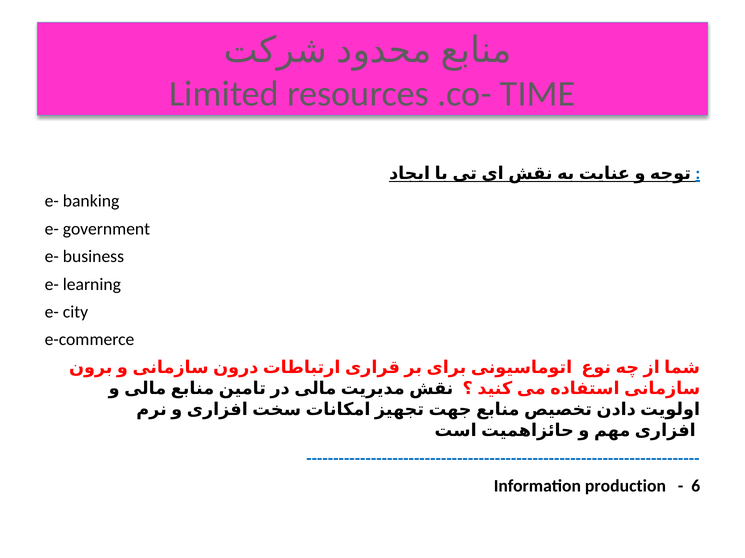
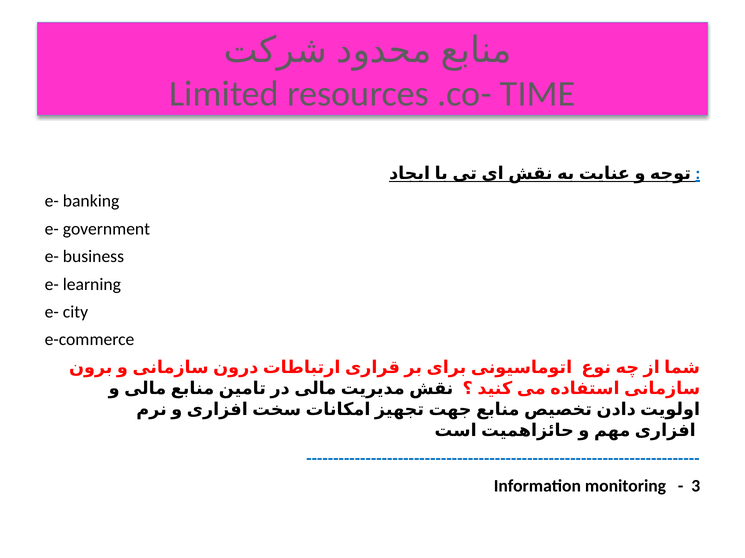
production: production -> monitoring (625, 487)
6: 6 -> 3 (696, 487)
